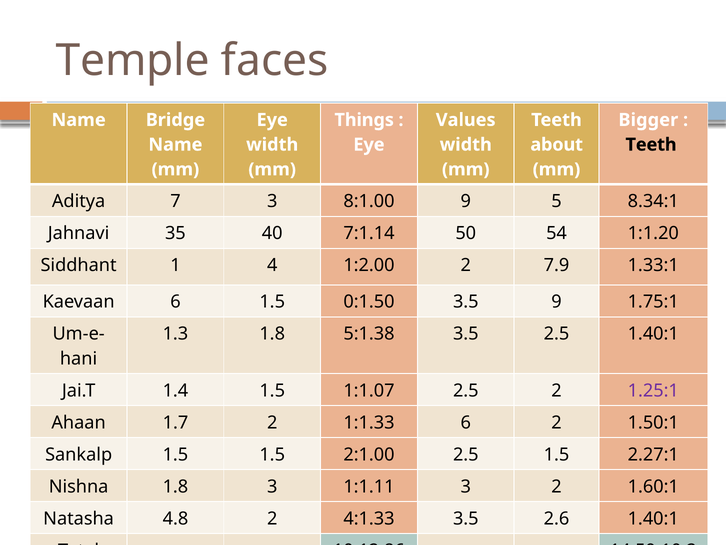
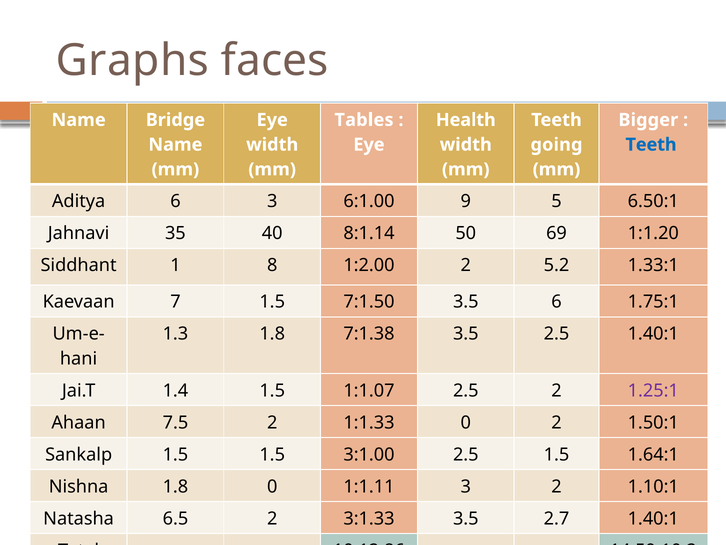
Temple: Temple -> Graphs (132, 61)
Things: Things -> Tables (364, 120)
Values: Values -> Health (466, 120)
about: about -> going (556, 145)
Teeth colour: black -> blue (651, 145)
Aditya 7: 7 -> 6 (175, 201)
8:1.00: 8:1.00 -> 6:1.00 (369, 201)
8.34:1: 8.34:1 -> 6.50:1 (653, 201)
7:1.14: 7:1.14 -> 8:1.14 (369, 233)
54: 54 -> 69 (557, 233)
4: 4 -> 8 (272, 265)
7.9: 7.9 -> 5.2 (557, 265)
Kaevaan 6: 6 -> 7 (175, 302)
0:1.50: 0:1.50 -> 7:1.50 (369, 302)
3.5 9: 9 -> 6 (557, 302)
5:1.38: 5:1.38 -> 7:1.38 (369, 334)
1.7: 1.7 -> 7.5 (175, 422)
1:1.33 6: 6 -> 0 (466, 422)
2:1.00: 2:1.00 -> 3:1.00 (369, 454)
2.27:1: 2.27:1 -> 1.64:1 (653, 454)
1.8 3: 3 -> 0 (272, 486)
1.60:1: 1.60:1 -> 1.10:1 (653, 486)
4.8: 4.8 -> 6.5 (175, 518)
4:1.33: 4:1.33 -> 3:1.33 (369, 518)
2.6: 2.6 -> 2.7 (557, 518)
